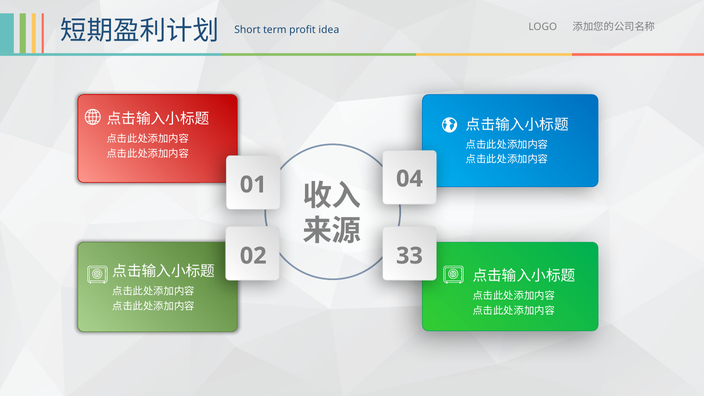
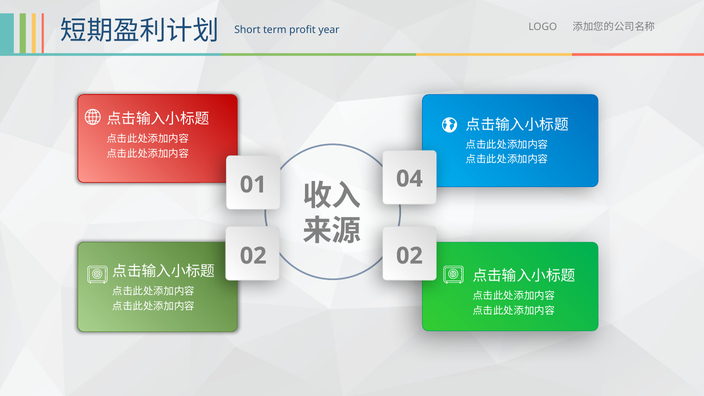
idea: idea -> year (329, 30)
02 33: 33 -> 02 (409, 256)
